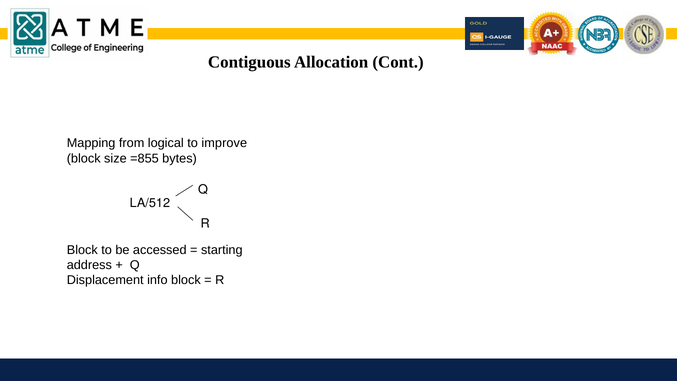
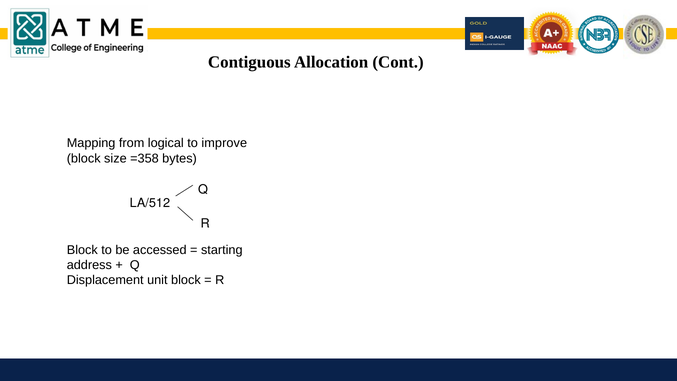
=855: =855 -> =358 (144, 158)
info: info -> unit (157, 280)
